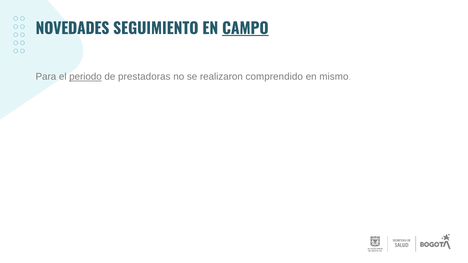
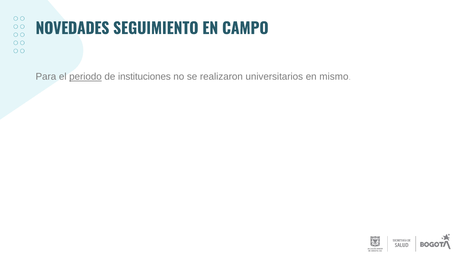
CAMPO underline: present -> none (245, 29)
prestadoras: prestadoras -> instituciones (144, 77)
comprendido: comprendido -> universitarios (274, 77)
